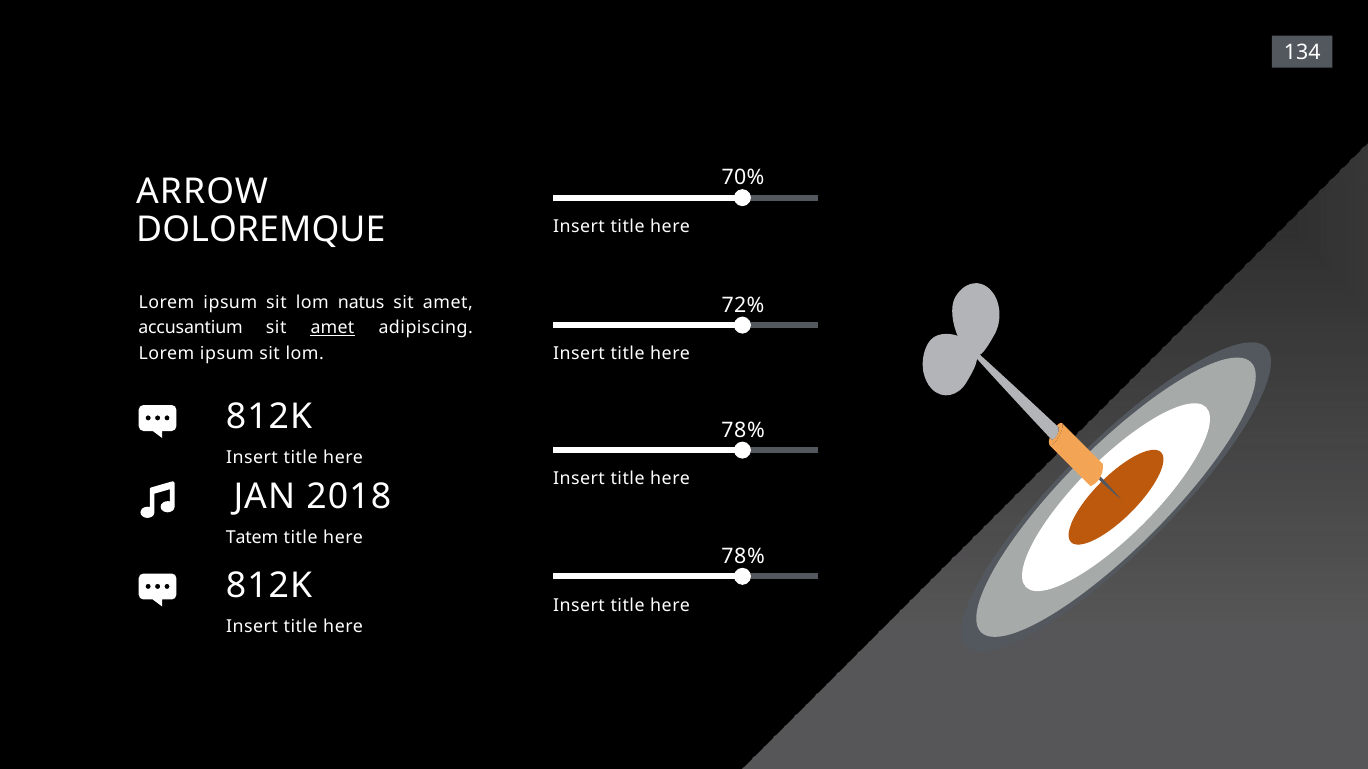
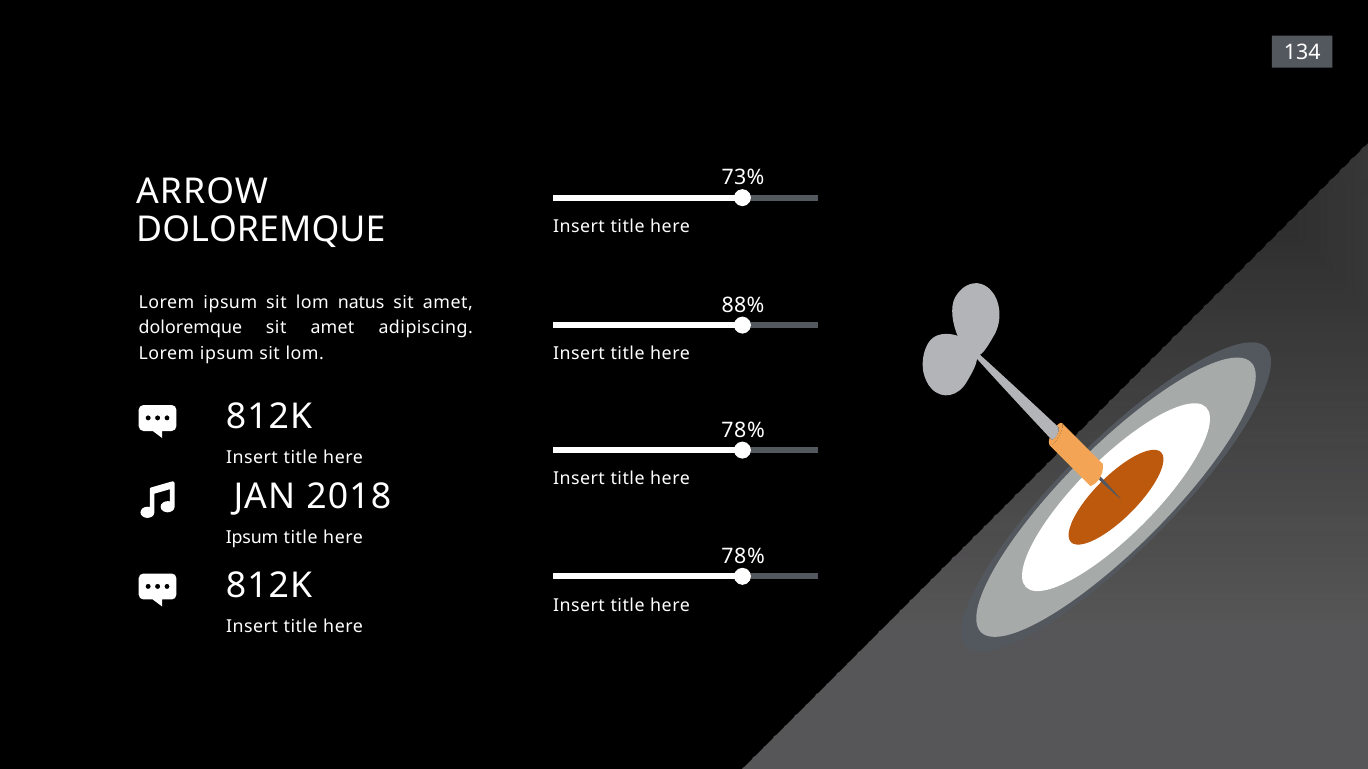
70%: 70% -> 73% (743, 178)
72%: 72% -> 88% (743, 306)
accusantium: accusantium -> doloremque (190, 328)
amet underline: present -> none (332, 328)
Tatem: Tatem -> Ipsum (252, 538)
